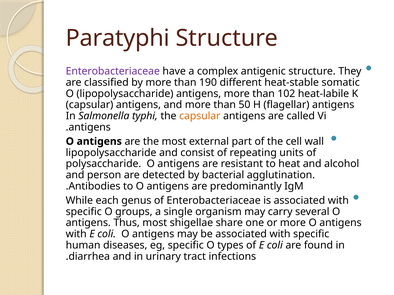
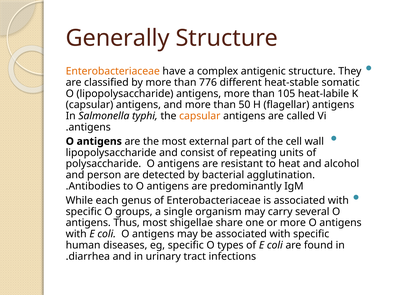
Paratyphi: Paratyphi -> Generally (118, 38)
Enterobacteriaceae colour: purple -> orange (113, 71)
190: 190 -> 776 (208, 83)
102: 102 -> 105 (286, 94)
